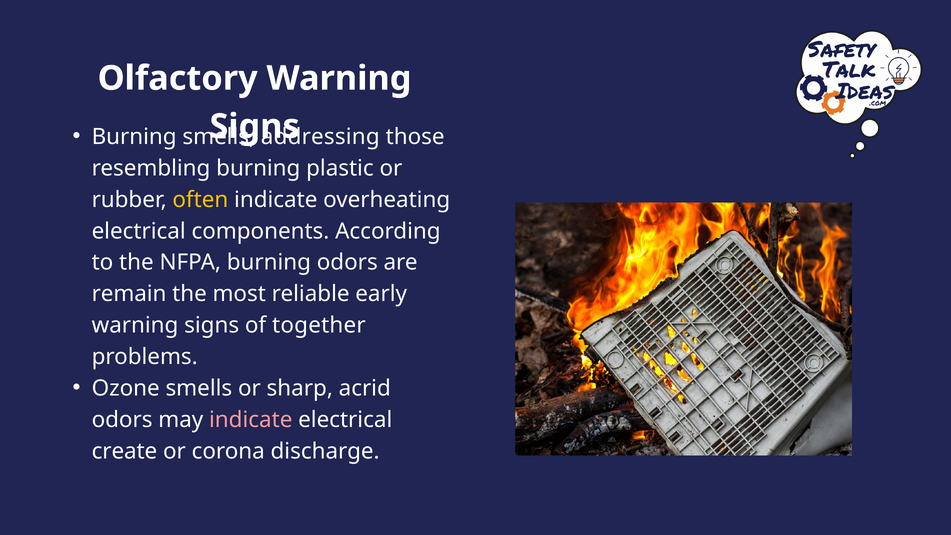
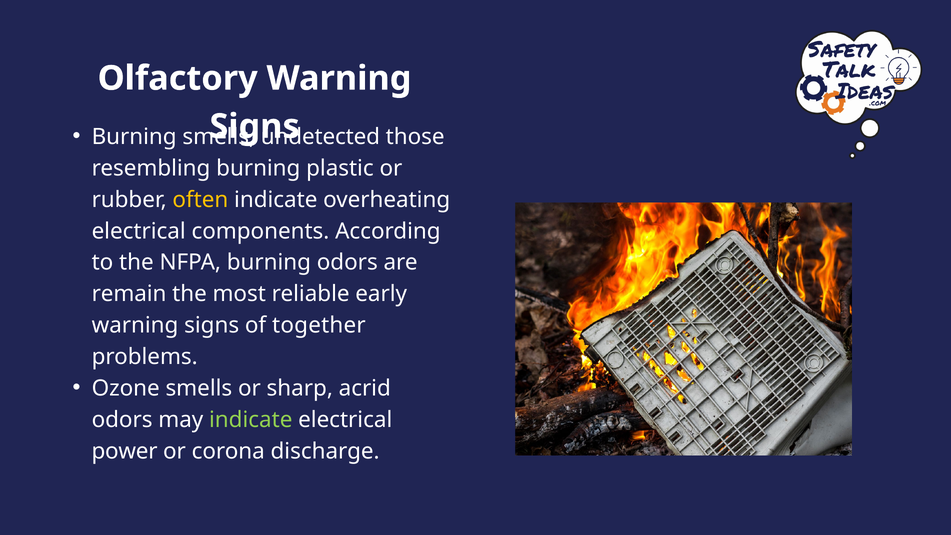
addressing: addressing -> undetected (320, 137)
indicate colour: pink -> light green (251, 420)
create: create -> power (125, 451)
